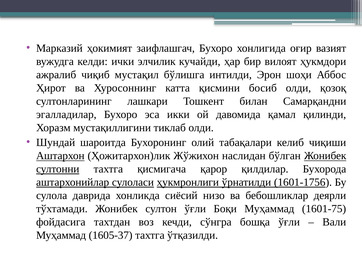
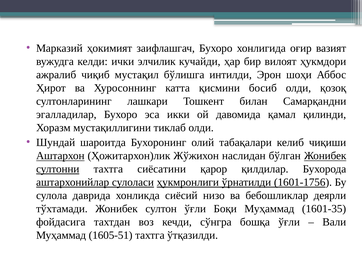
қисмигача: қисмигача -> сиёсатини (162, 169)
1601-75: 1601-75 -> 1601-35 (324, 209)
1605-37: 1605-37 -> 1605-51 (111, 236)
